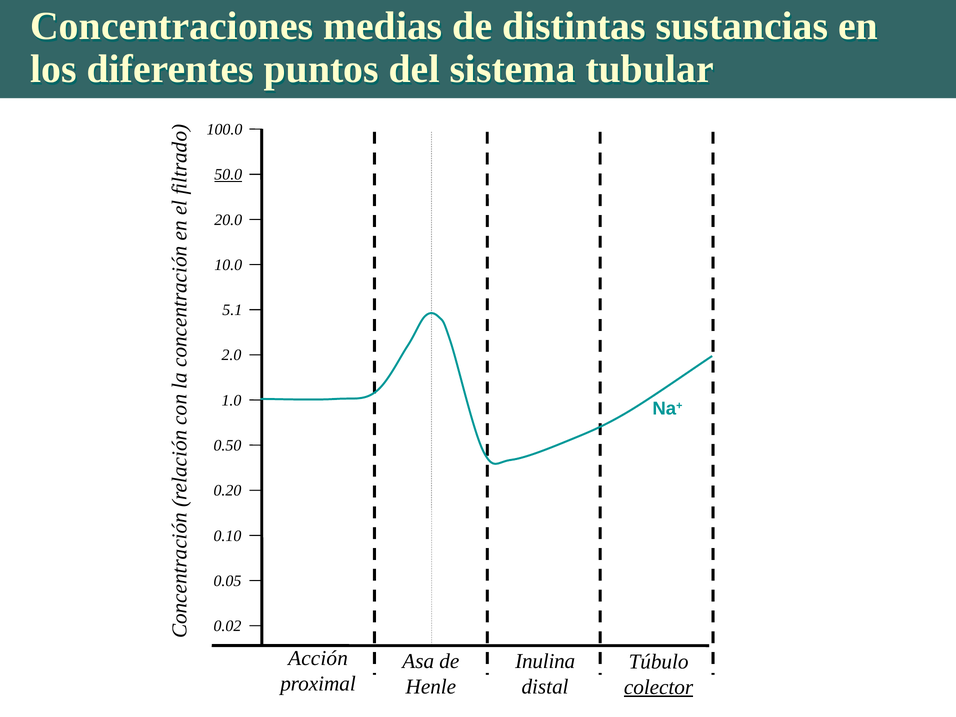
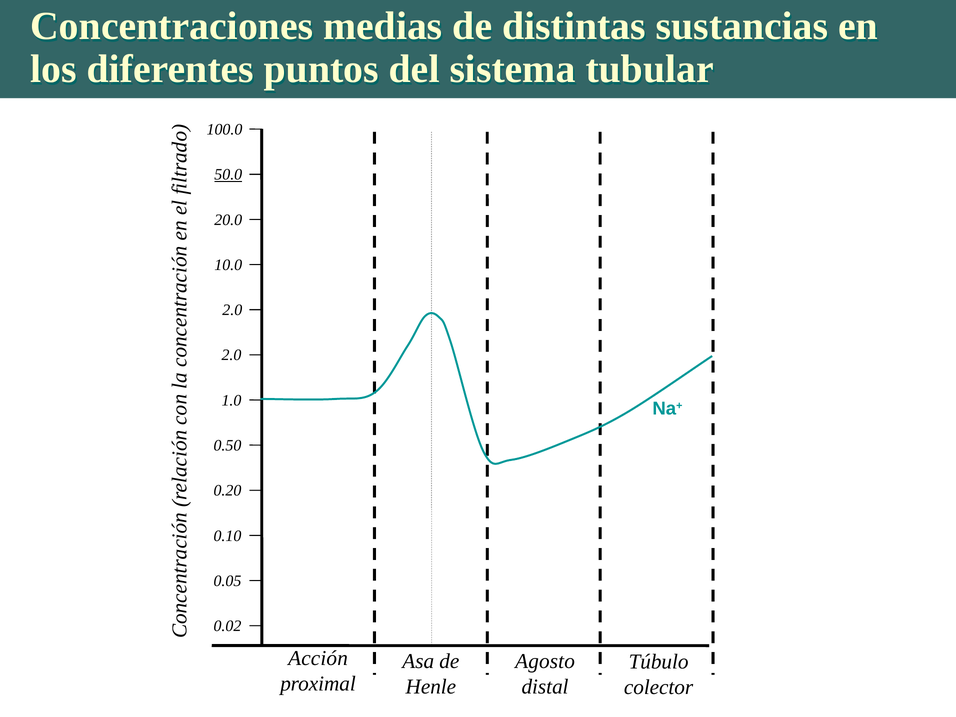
5.1: 5.1 -> 2.0 (232, 310)
Inulina: Inulina -> Agosto (545, 661)
colector underline: present -> none (659, 687)
